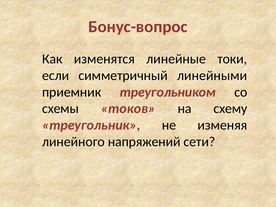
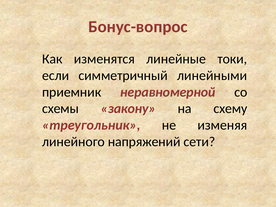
треугольником: треугольником -> неравномерной (168, 92)
токов: токов -> закону (128, 109)
